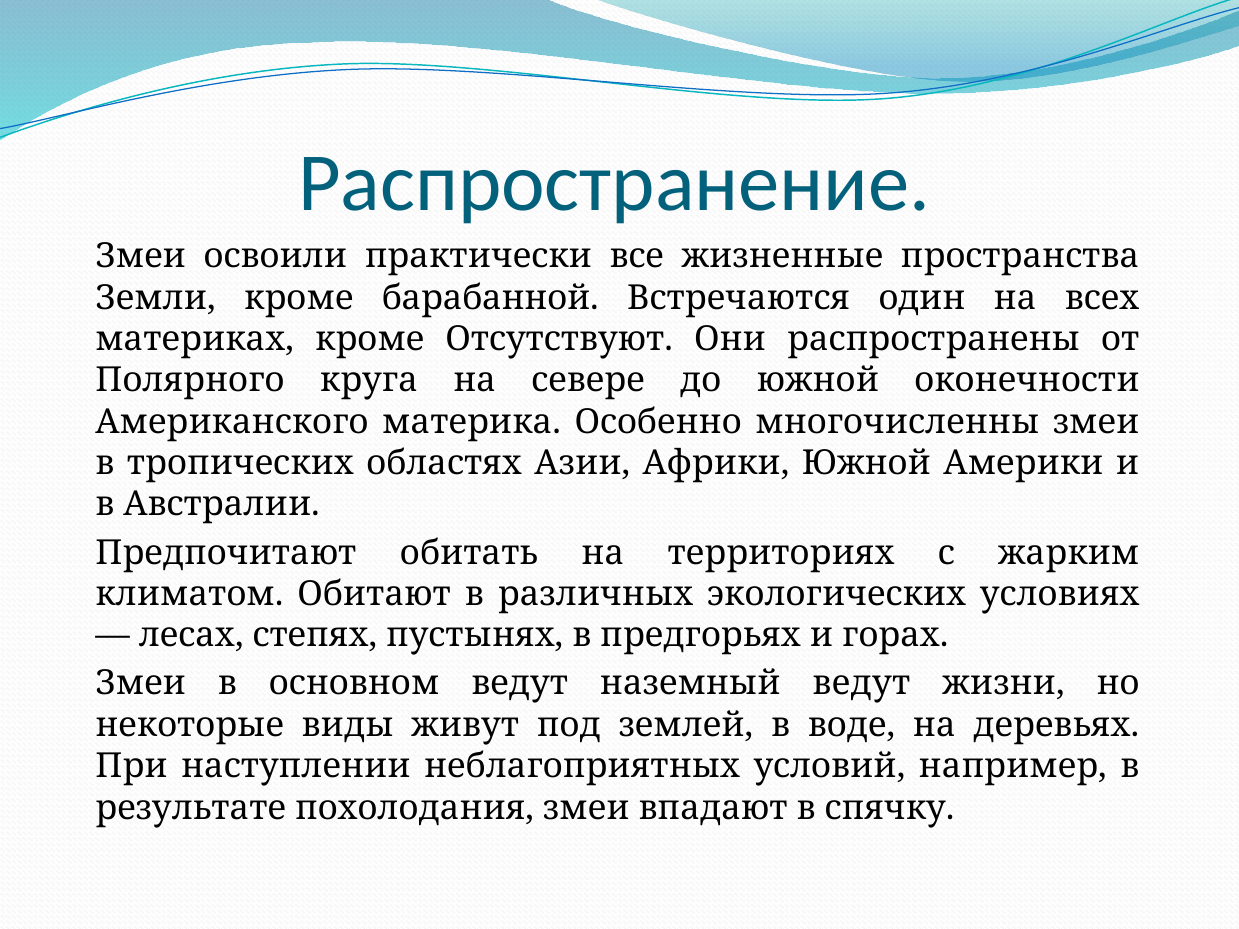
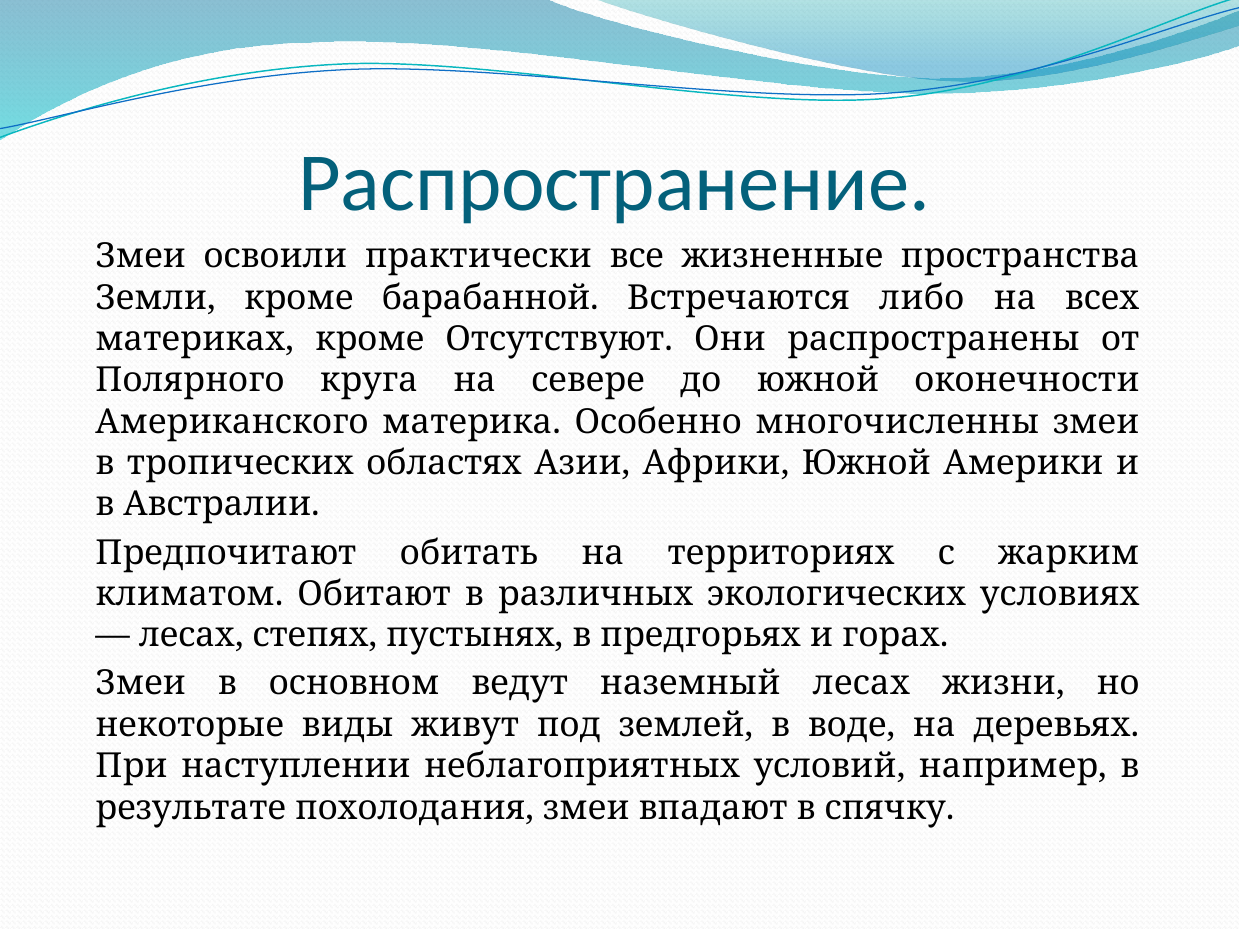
один: один -> либо (922, 298)
наземный ведут: ведут -> лесах (861, 684)
